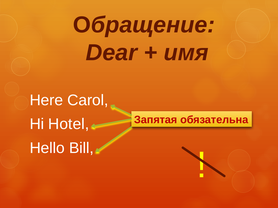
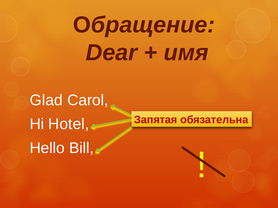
Here: Here -> Glad (46, 100)
